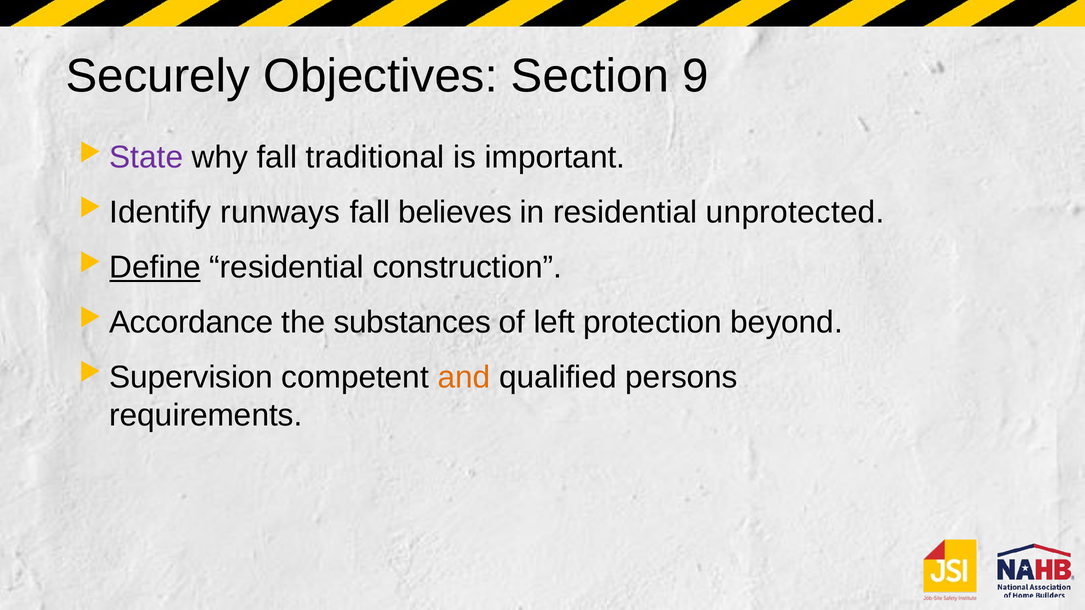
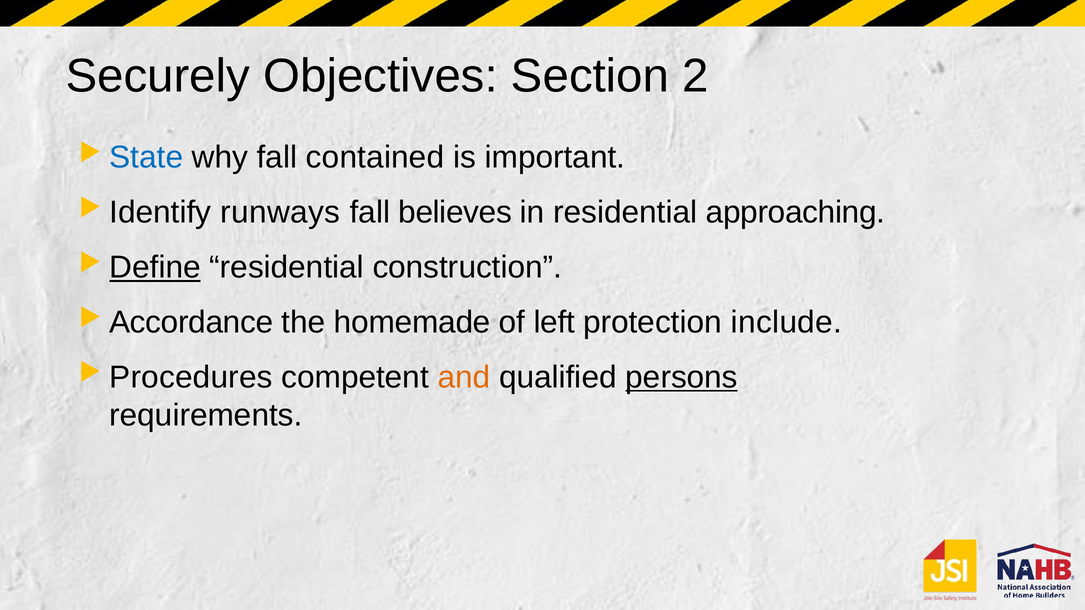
9: 9 -> 2 (696, 76)
State colour: purple -> blue (146, 158)
traditional: traditional -> contained (375, 158)
unprotected: unprotected -> approaching (795, 212)
substances: substances -> homemade (412, 322)
beyond: beyond -> include (786, 322)
Supervision: Supervision -> Procedures (191, 377)
persons underline: none -> present (682, 377)
